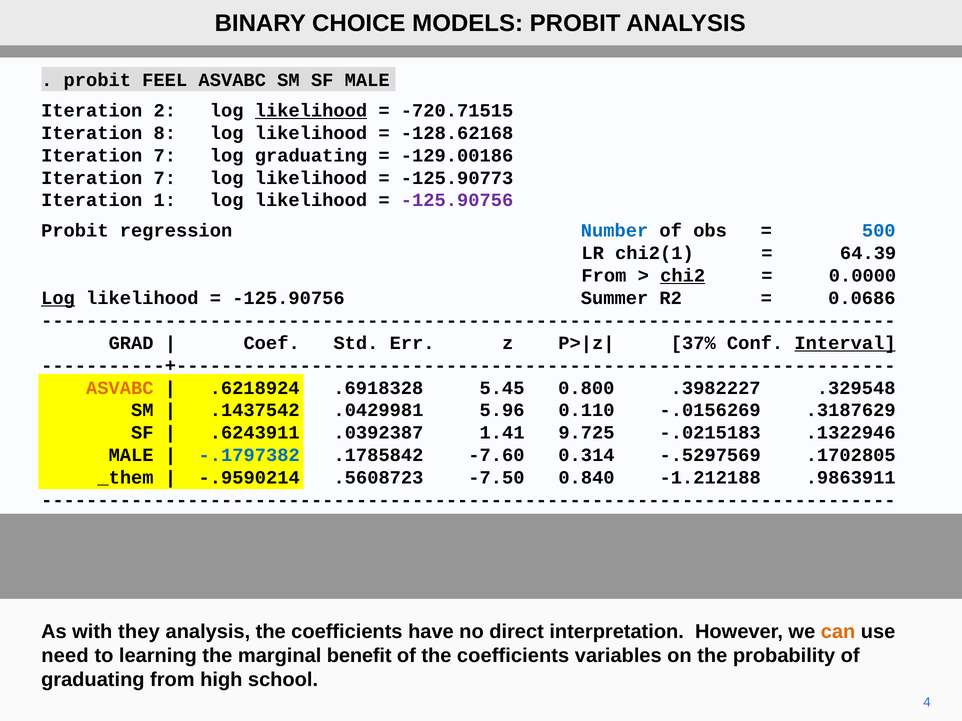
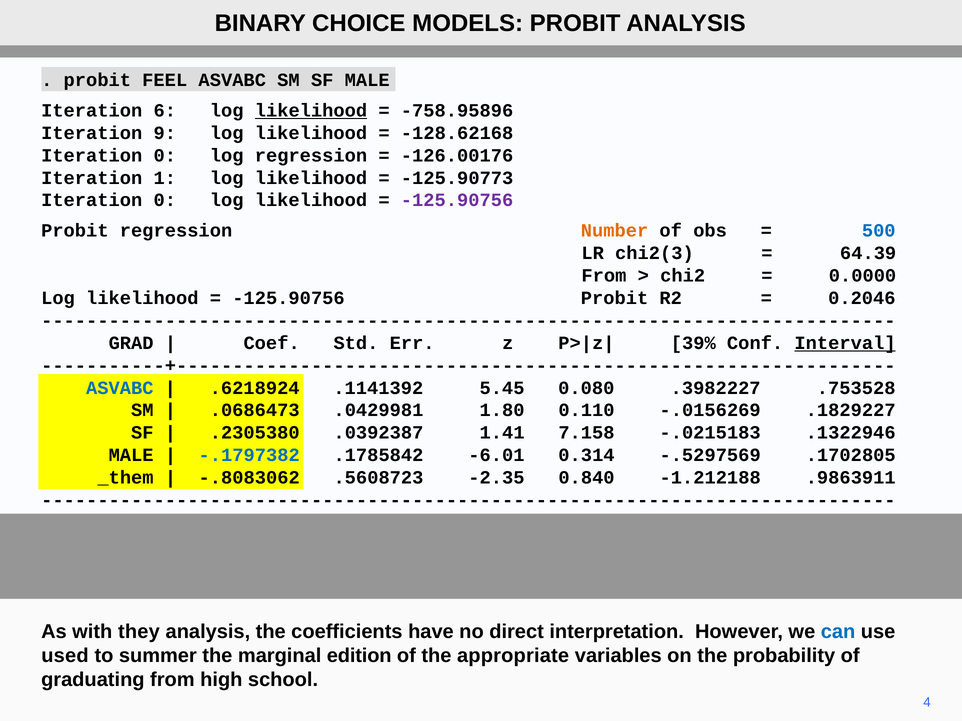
2: 2 -> 6 (165, 111)
-720.71515: -720.71515 -> -758.95896 (457, 111)
8: 8 -> 9 (165, 133)
7: 7 -> 0 (165, 156)
log graduating: graduating -> regression (311, 156)
-129.00186: -129.00186 -> -126.00176 (457, 156)
7: 7 -> 1 (165, 178)
1: 1 -> 0 (165, 200)
Number colour: blue -> orange (615, 231)
chi2(1: chi2(1 -> chi2(3 (654, 253)
chi2 underline: present -> none (683, 276)
Log underline: present -> none (58, 298)
Summer: Summer -> Probit (615, 298)
0.0686: 0.0686 -> 0.2046 (862, 298)
37%: 37% -> 39% (693, 343)
ASVABC colour: orange -> blue (120, 388)
.6918328: .6918328 -> .1141392 (378, 388)
0.800: 0.800 -> 0.080 (586, 388)
.329548: .329548 -> .753528 (856, 388)
.1437542: .1437542 -> .0686473 (255, 411)
5.96: 5.96 -> 1.80 (502, 411)
.3187629: .3187629 -> .1829227 (851, 411)
.6243911: .6243911 -> .2305380 (255, 433)
9.725: 9.725 -> 7.158 (586, 433)
-7.60: -7.60 -> -6.01 (496, 456)
-.9590214: -.9590214 -> -.8083062 (249, 478)
-7.50: -7.50 -> -2.35 (496, 478)
can colour: orange -> blue (838, 632)
need: need -> used (65, 656)
learning: learning -> summer (158, 656)
benefit: benefit -> edition (359, 656)
of the coefficients: coefficients -> appropriate (513, 656)
